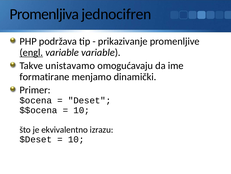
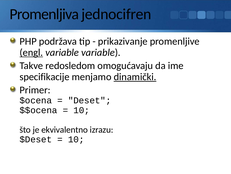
unistavamo: unistavamo -> redosledom (70, 65)
formatirane: formatirane -> specifikacije (45, 77)
dinamički underline: none -> present (135, 77)
